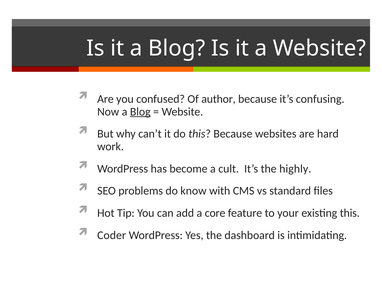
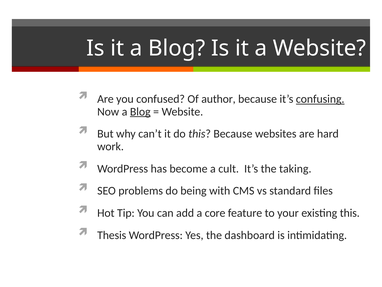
confusing underline: none -> present (320, 99)
highly: highly -> taking (295, 168)
know: know -> being (194, 191)
Coder: Coder -> Thesis (112, 235)
